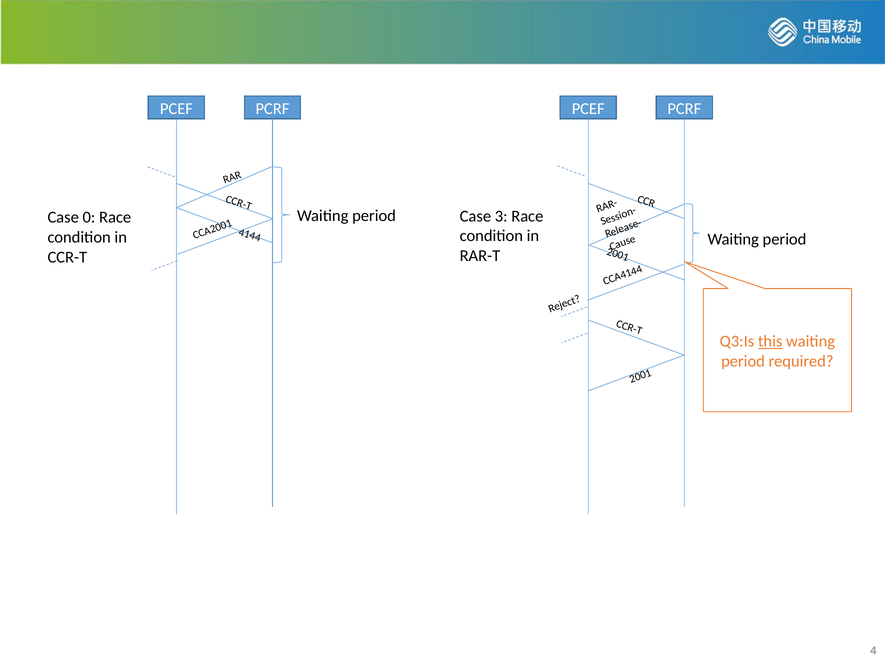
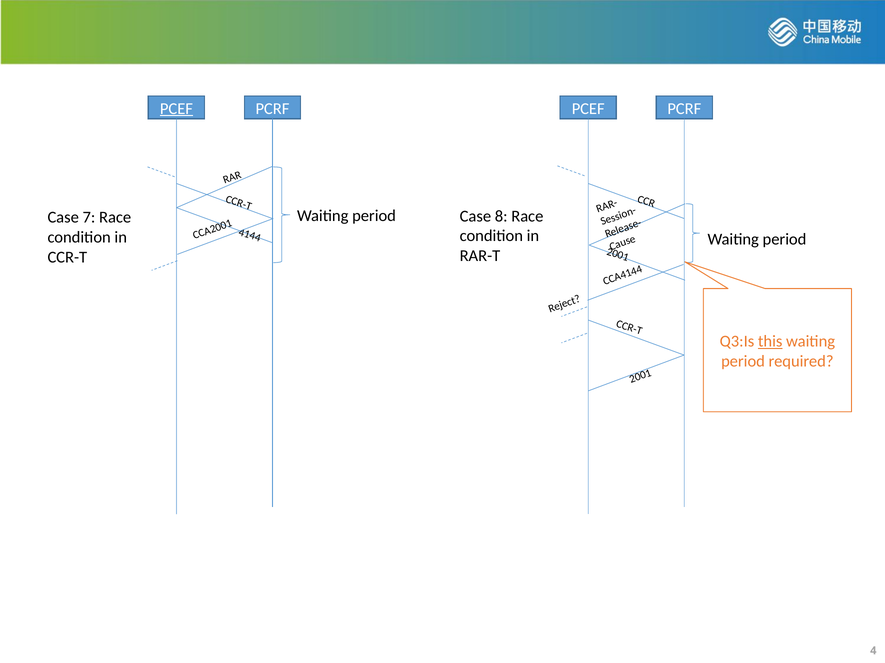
PCEF underline: none -> present (176, 109)
3: 3 -> 8 (501, 216)
0: 0 -> 7 (89, 218)
